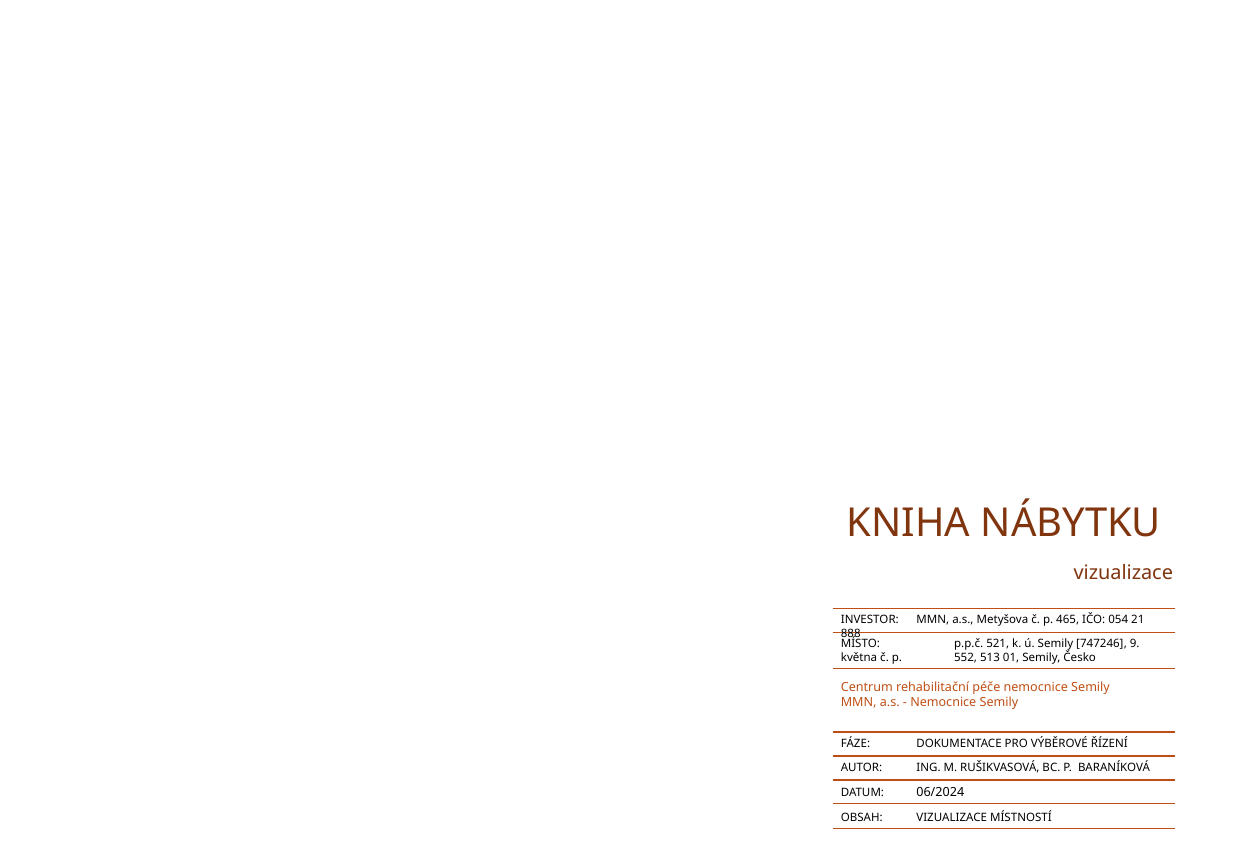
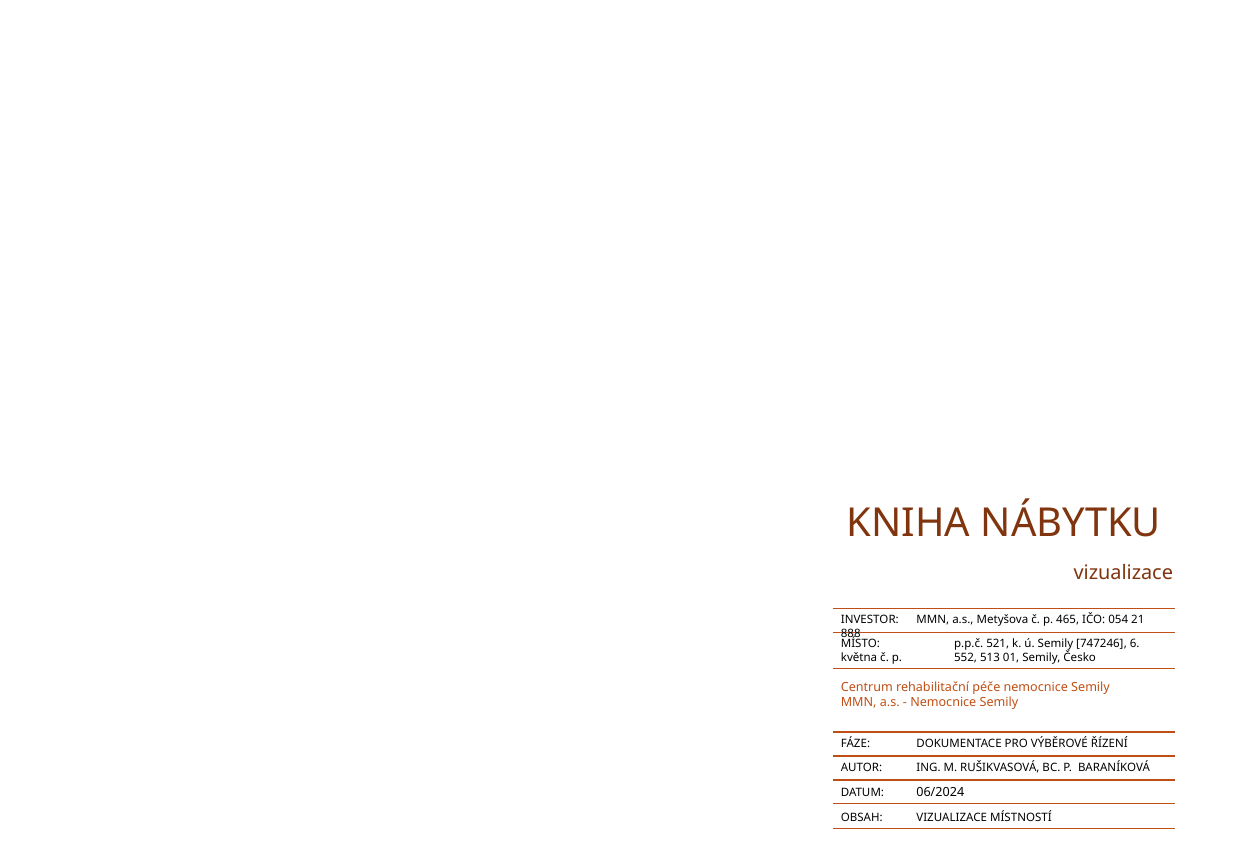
9: 9 -> 6 (1135, 644)
